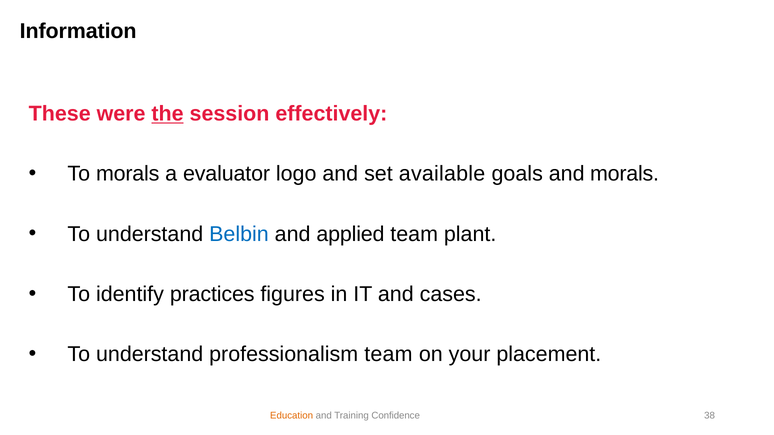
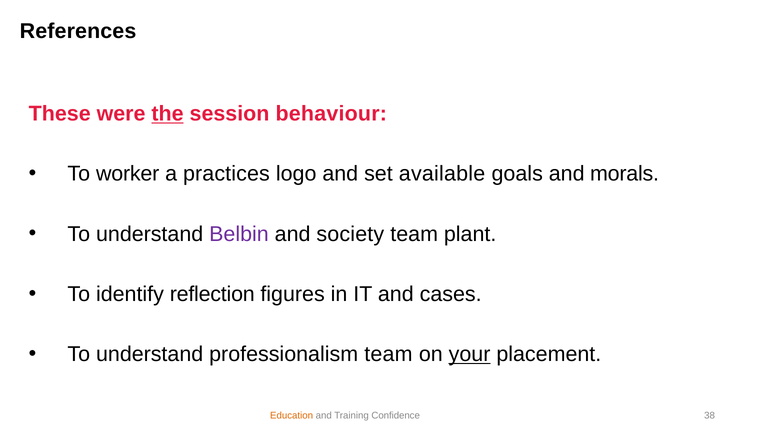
Information: Information -> References (78, 31)
effectively: effectively -> behaviour (331, 114)
To morals: morals -> worker (128, 174)
evaluator: evaluator -> practices (226, 174)
Belbin colour: blue -> purple (239, 234)
applied: applied -> society (350, 234)
practices: practices -> reflection (212, 294)
your underline: none -> present (470, 355)
